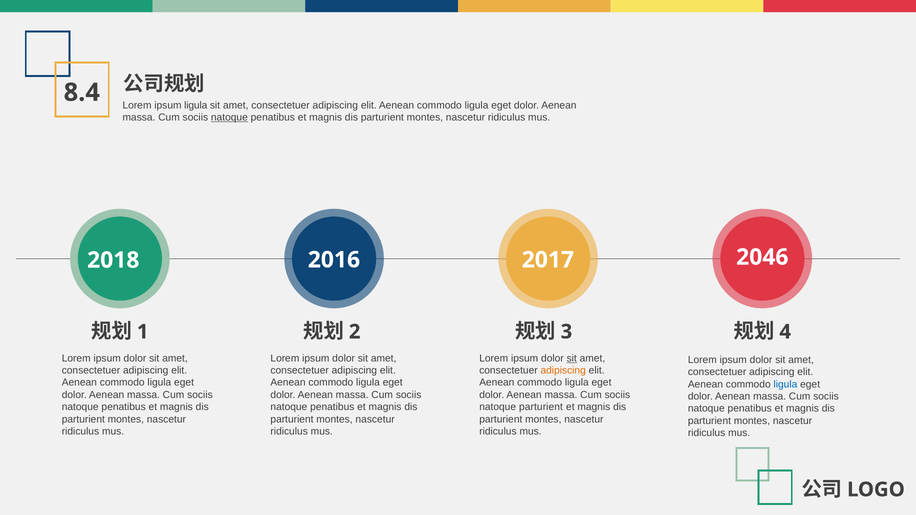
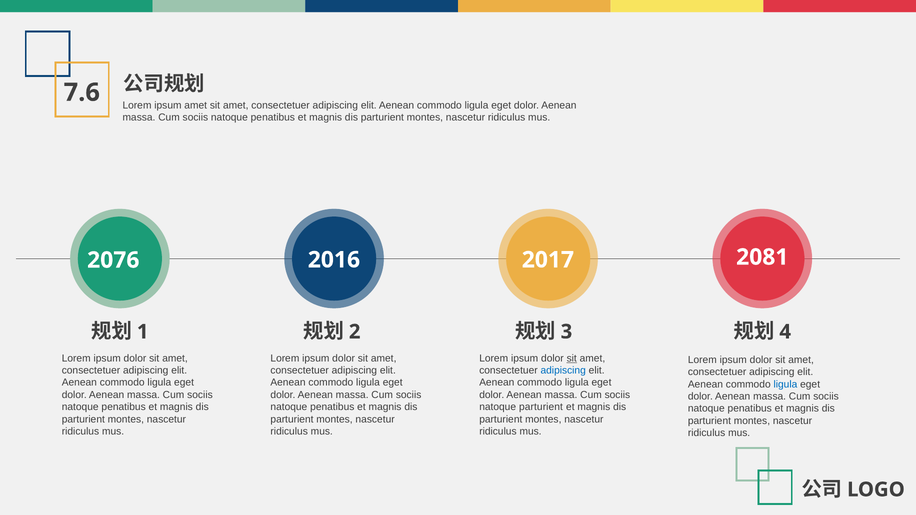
8.4: 8.4 -> 7.6 (82, 93)
ipsum ligula: ligula -> amet (196, 105)
natoque underline: present -> none (229, 117)
2018: 2018 -> 2076 (113, 260)
2046: 2046 -> 2081 (762, 257)
adipiscing colour: orange -> blue (563, 371)
